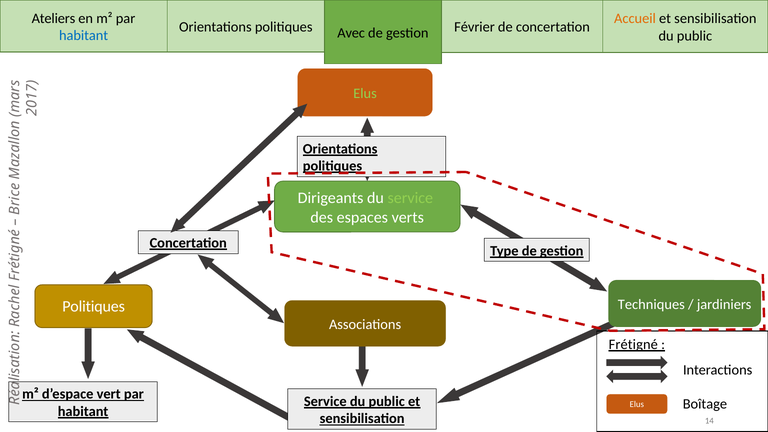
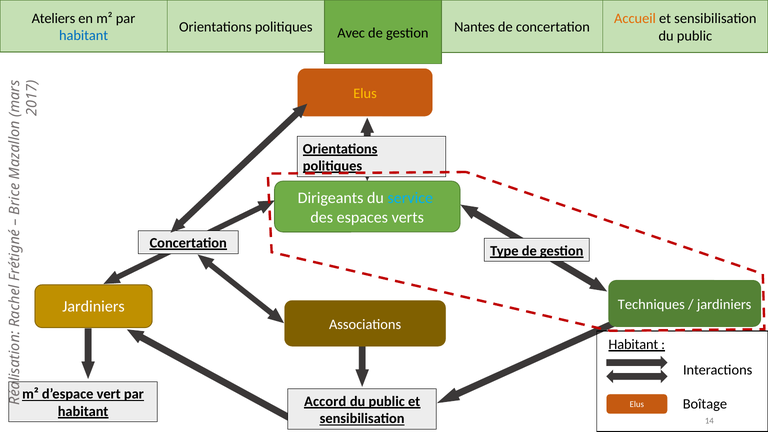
Février: Février -> Nantes (475, 27)
Elus colour: light green -> yellow (365, 93)
service colour: light green -> light blue (410, 198)
Politiques: Politiques -> Jardiniers (94, 307)
Frétigné: Frétigné -> Habitant (633, 344)
Service: Service -> Accord (325, 401)
